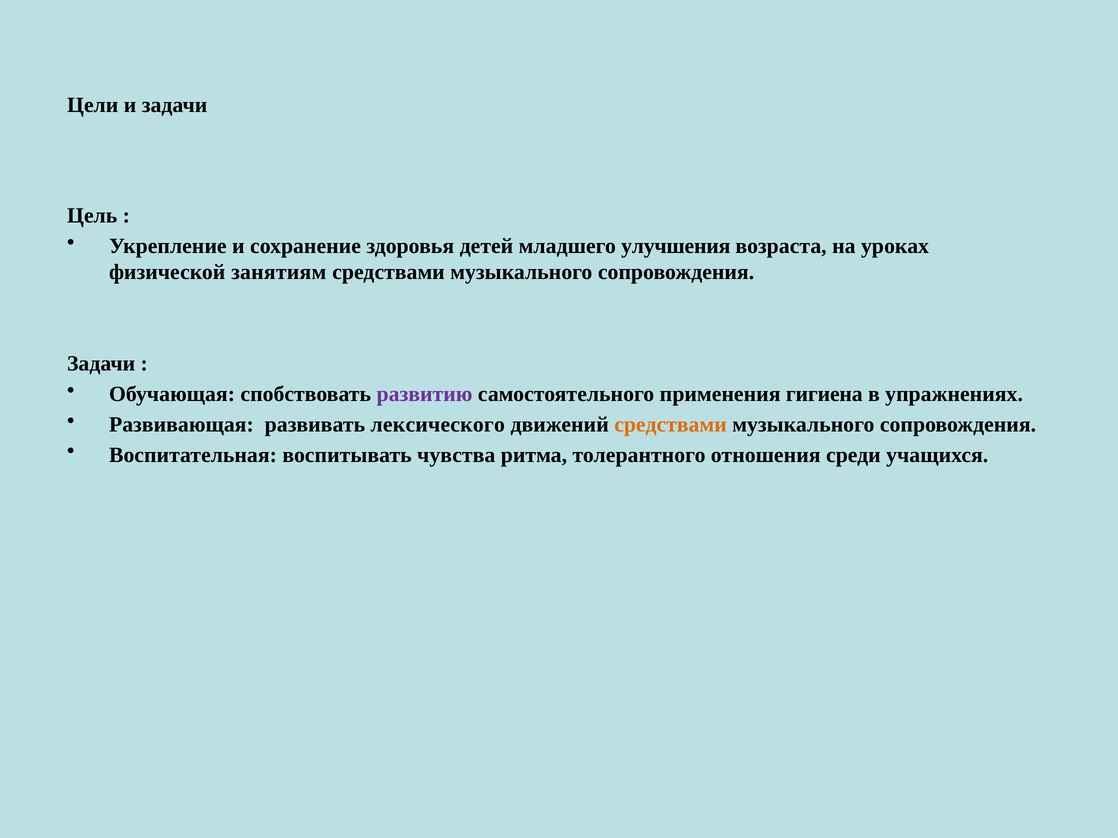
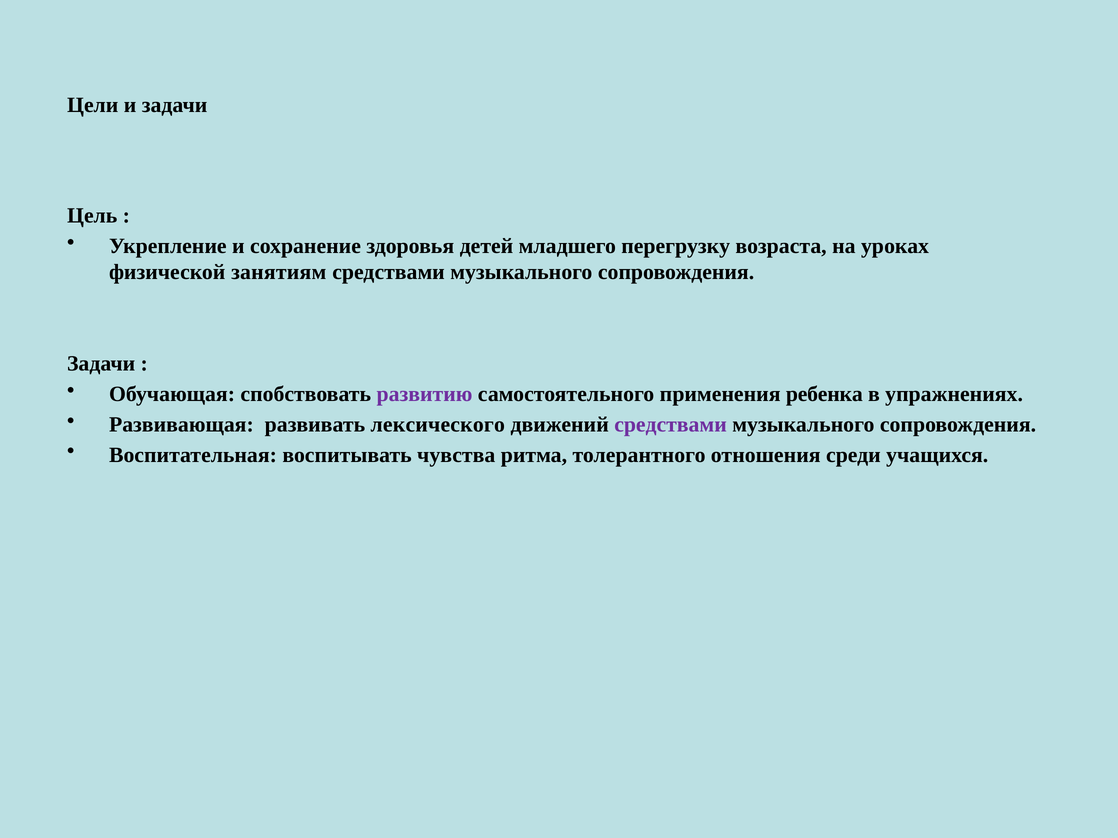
улучшения: улучшения -> перегрузку (676, 246)
гигиена: гигиена -> ребенка (824, 394)
средствами colour: orange -> purple (671, 425)
